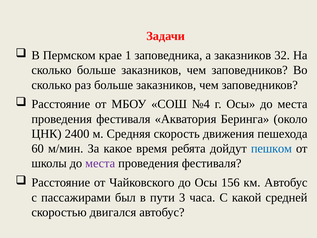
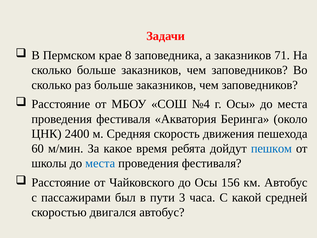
1: 1 -> 8 (128, 55)
32: 32 -> 71 (282, 55)
места colour: purple -> blue (100, 163)
